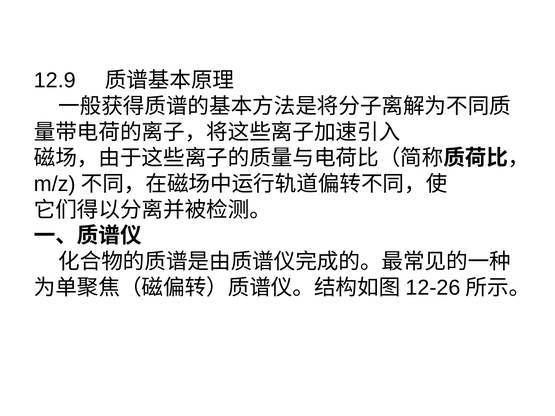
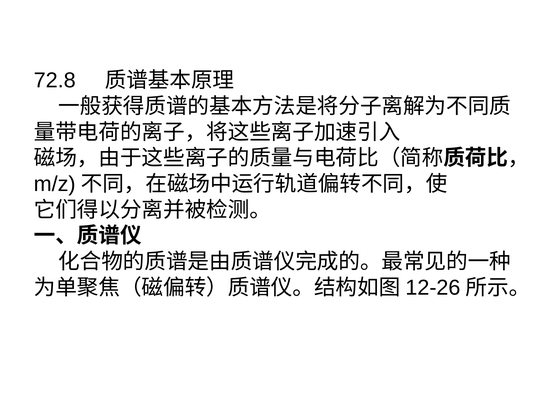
12.9: 12.9 -> 72.8 (55, 80)
